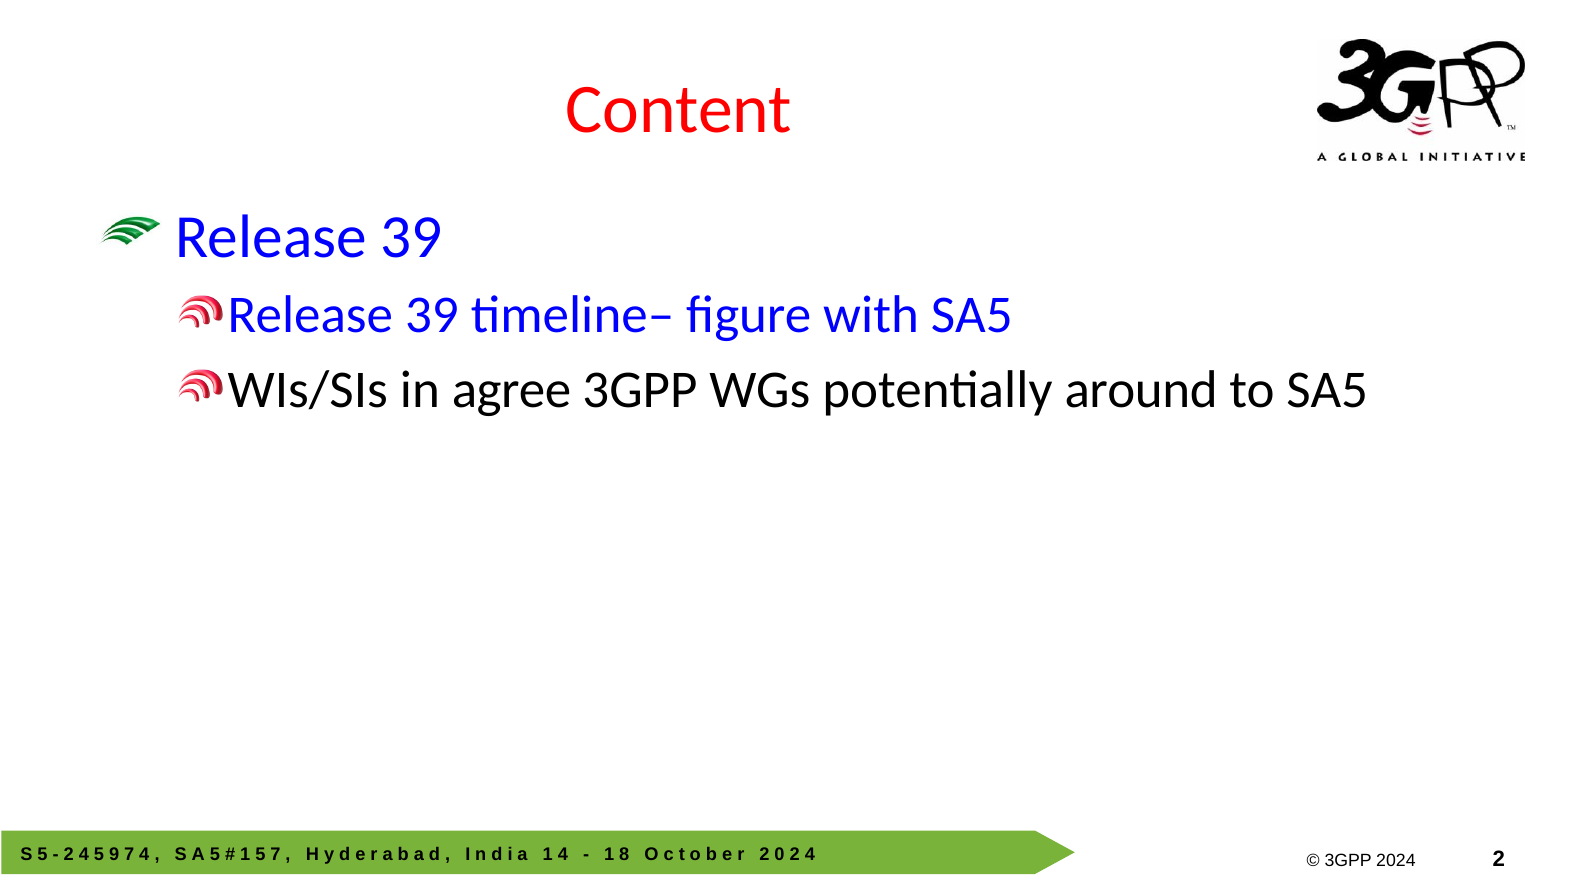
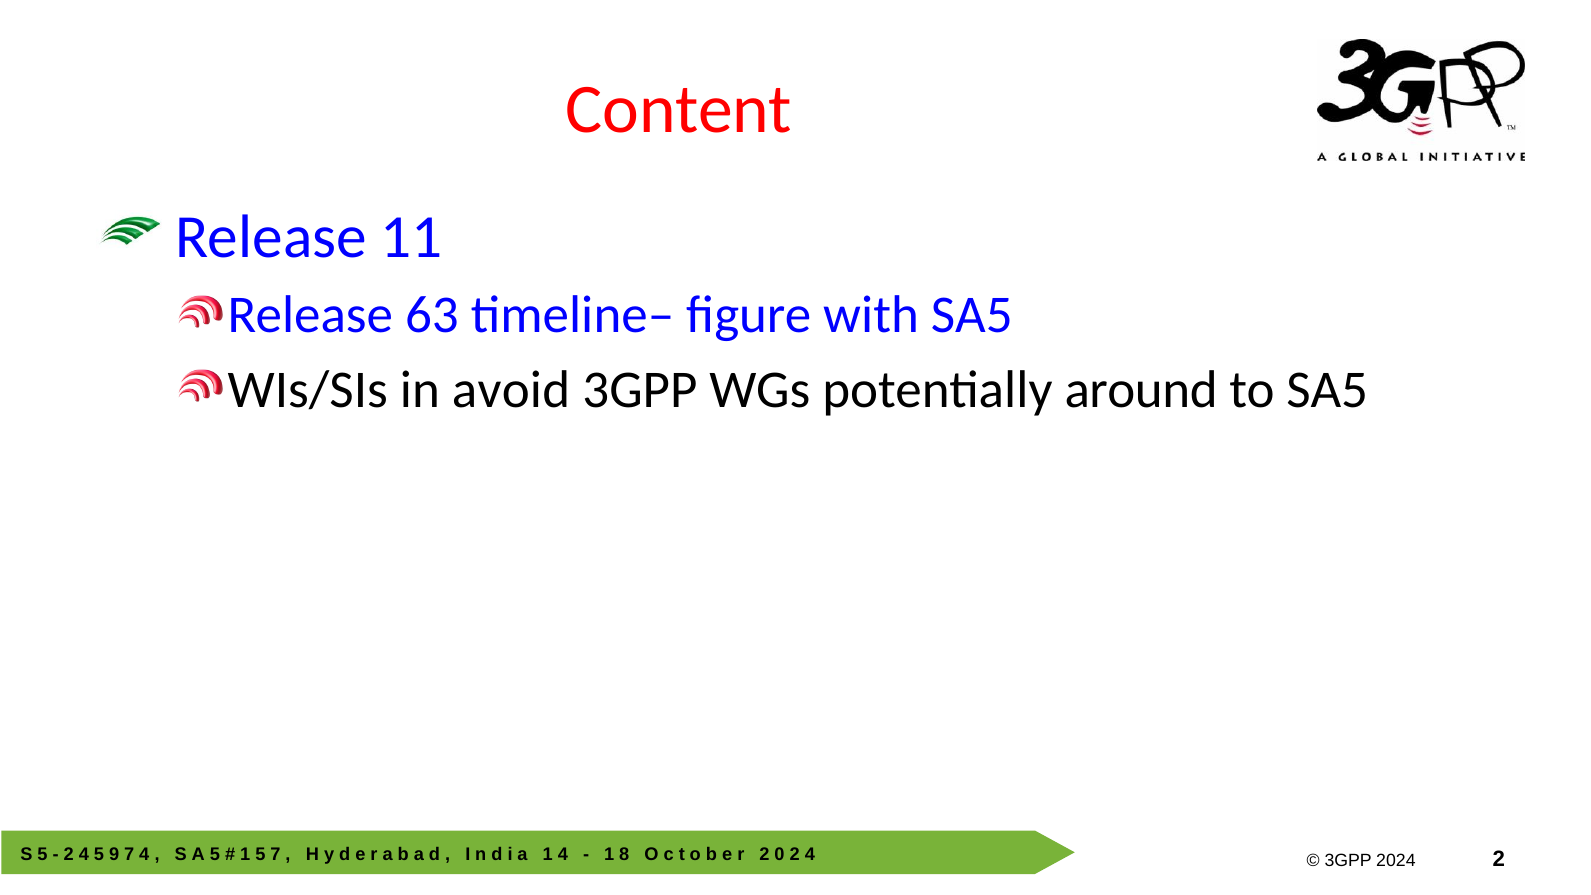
39: 39 -> 11 (412, 237)
39: 39 -> 63 (432, 315)
agree: agree -> avoid (511, 390)
